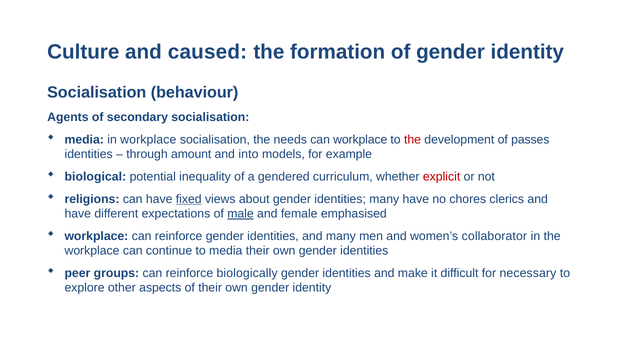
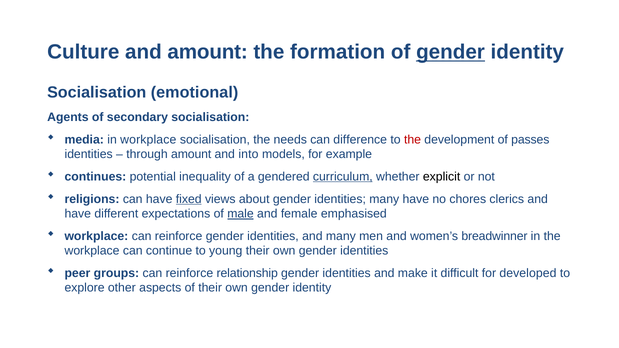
and caused: caused -> amount (208, 52)
gender underline: none -> present (451, 52)
behaviour: behaviour -> emotional (195, 93)
can workplace: workplace -> difference (360, 140)
biological: biological -> continues (95, 177)
curriculum underline: none -> present (343, 177)
explicit colour: red -> black (442, 177)
collaborator: collaborator -> breadwinner (494, 236)
to media: media -> young (226, 251)
biologically: biologically -> relationship (247, 273)
necessary: necessary -> developed (528, 273)
